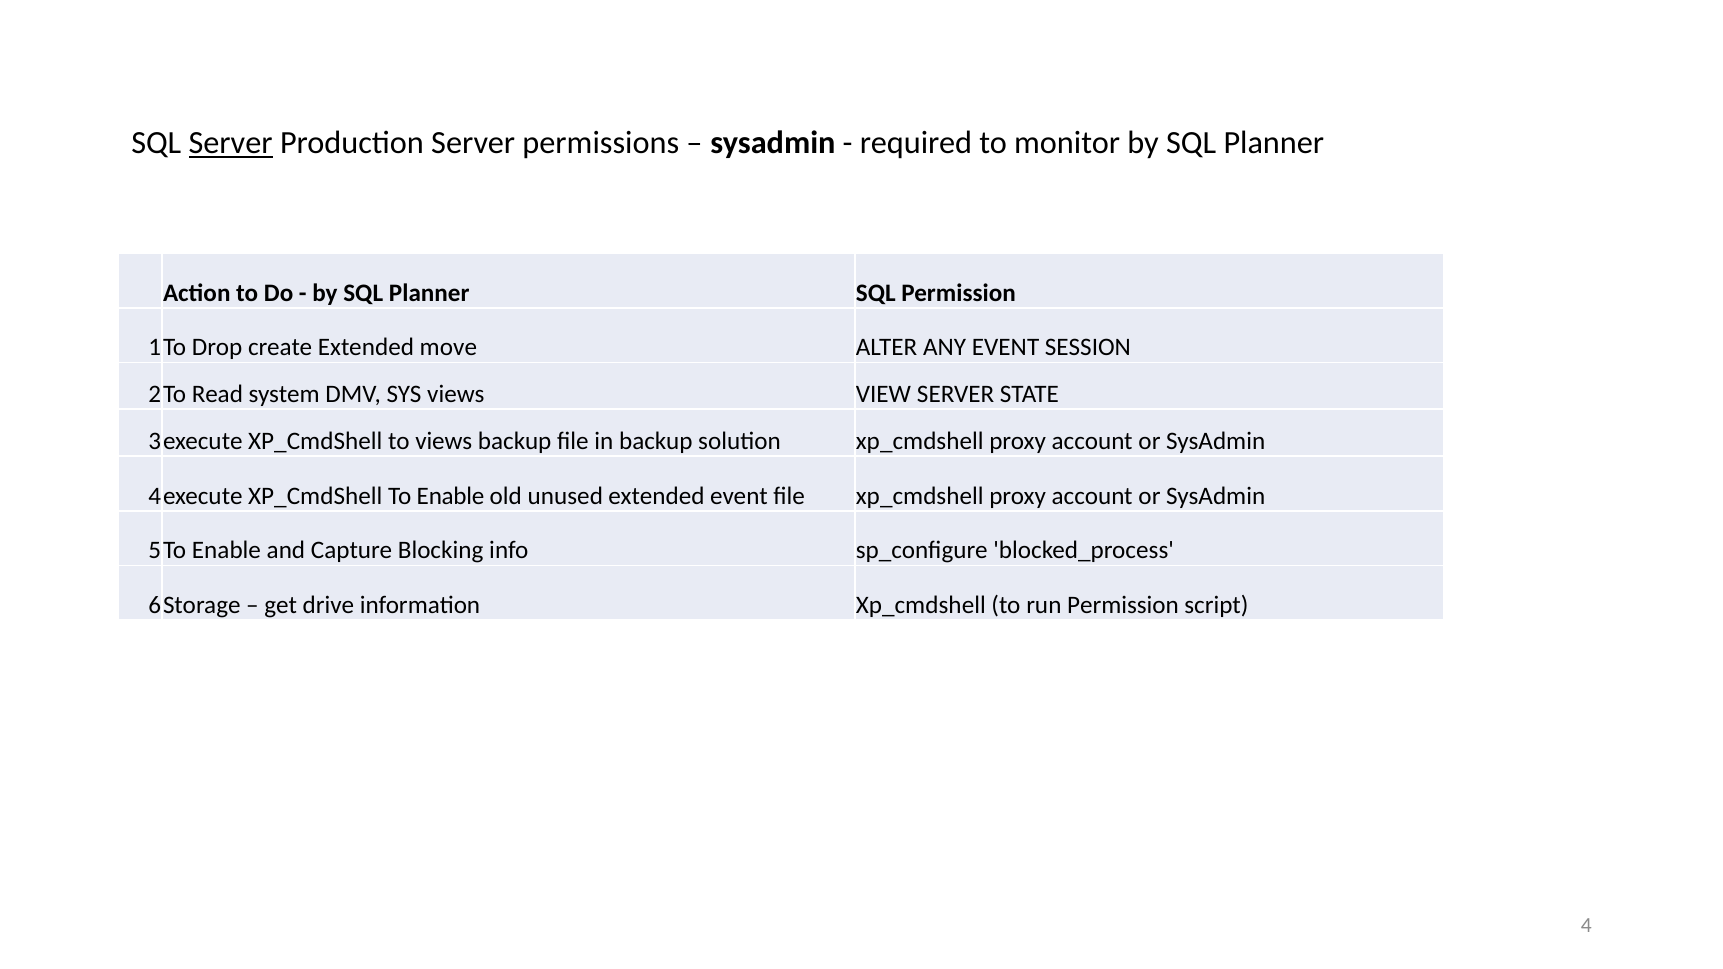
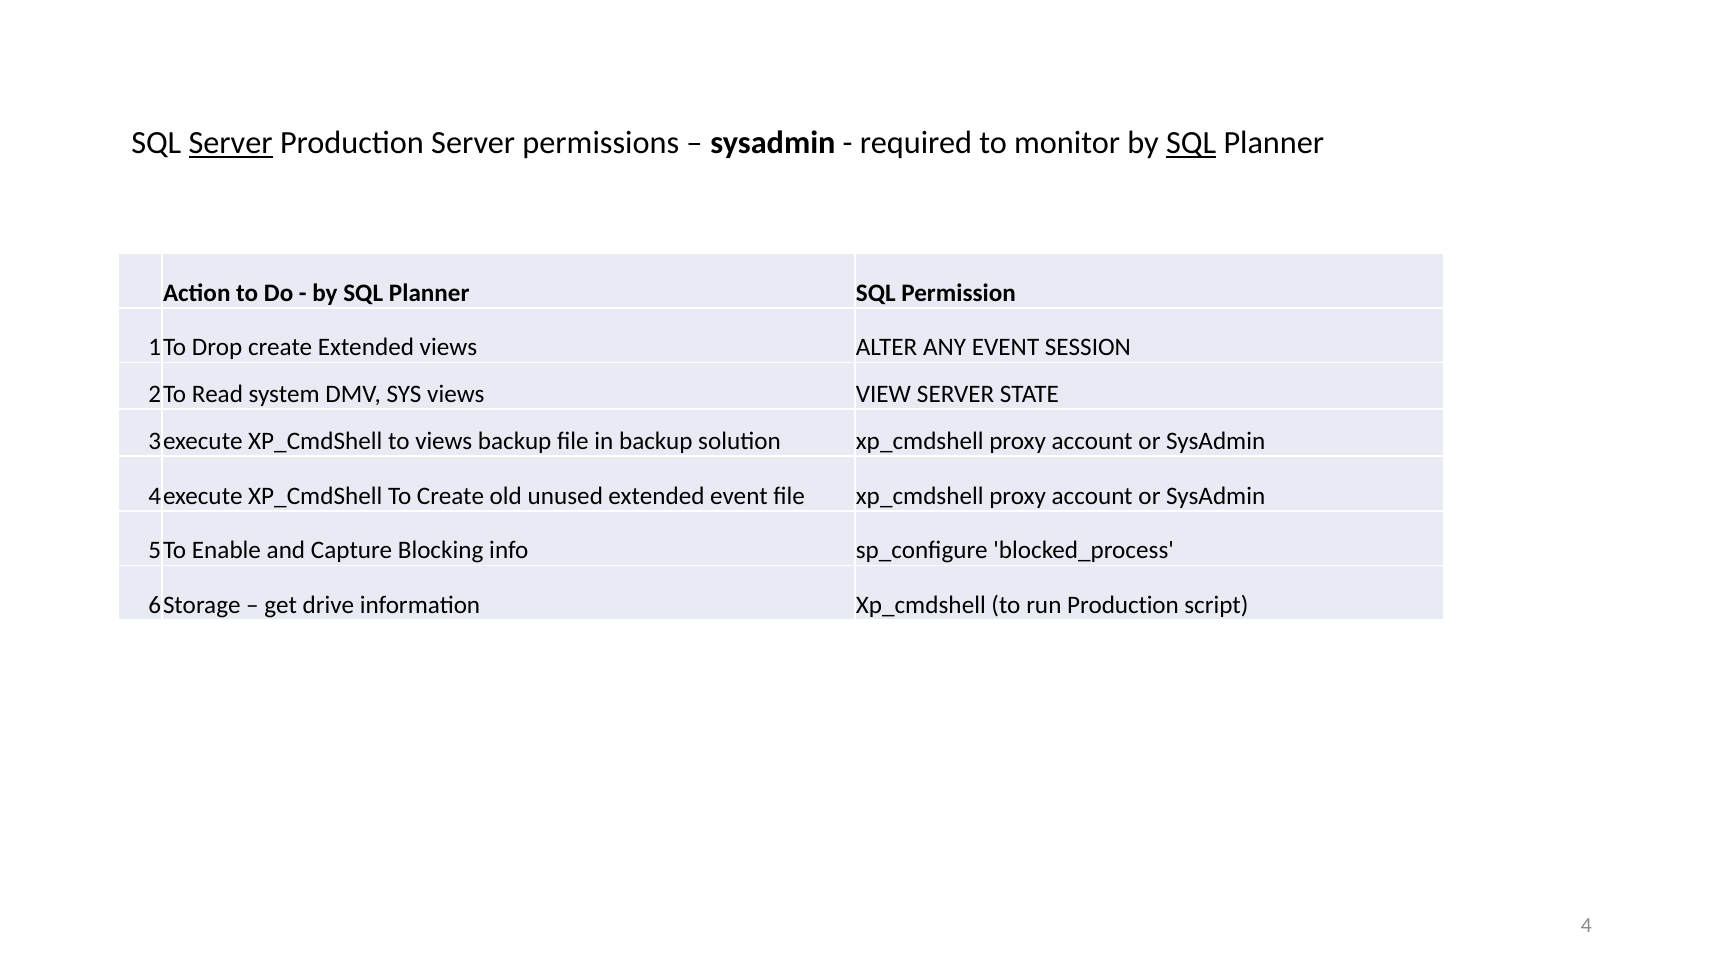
SQL underline: none -> present (1191, 143)
Extended move: move -> views (448, 348)
To Enable: Enable -> Create (451, 496)
run Permission: Permission -> Production (1123, 605)
